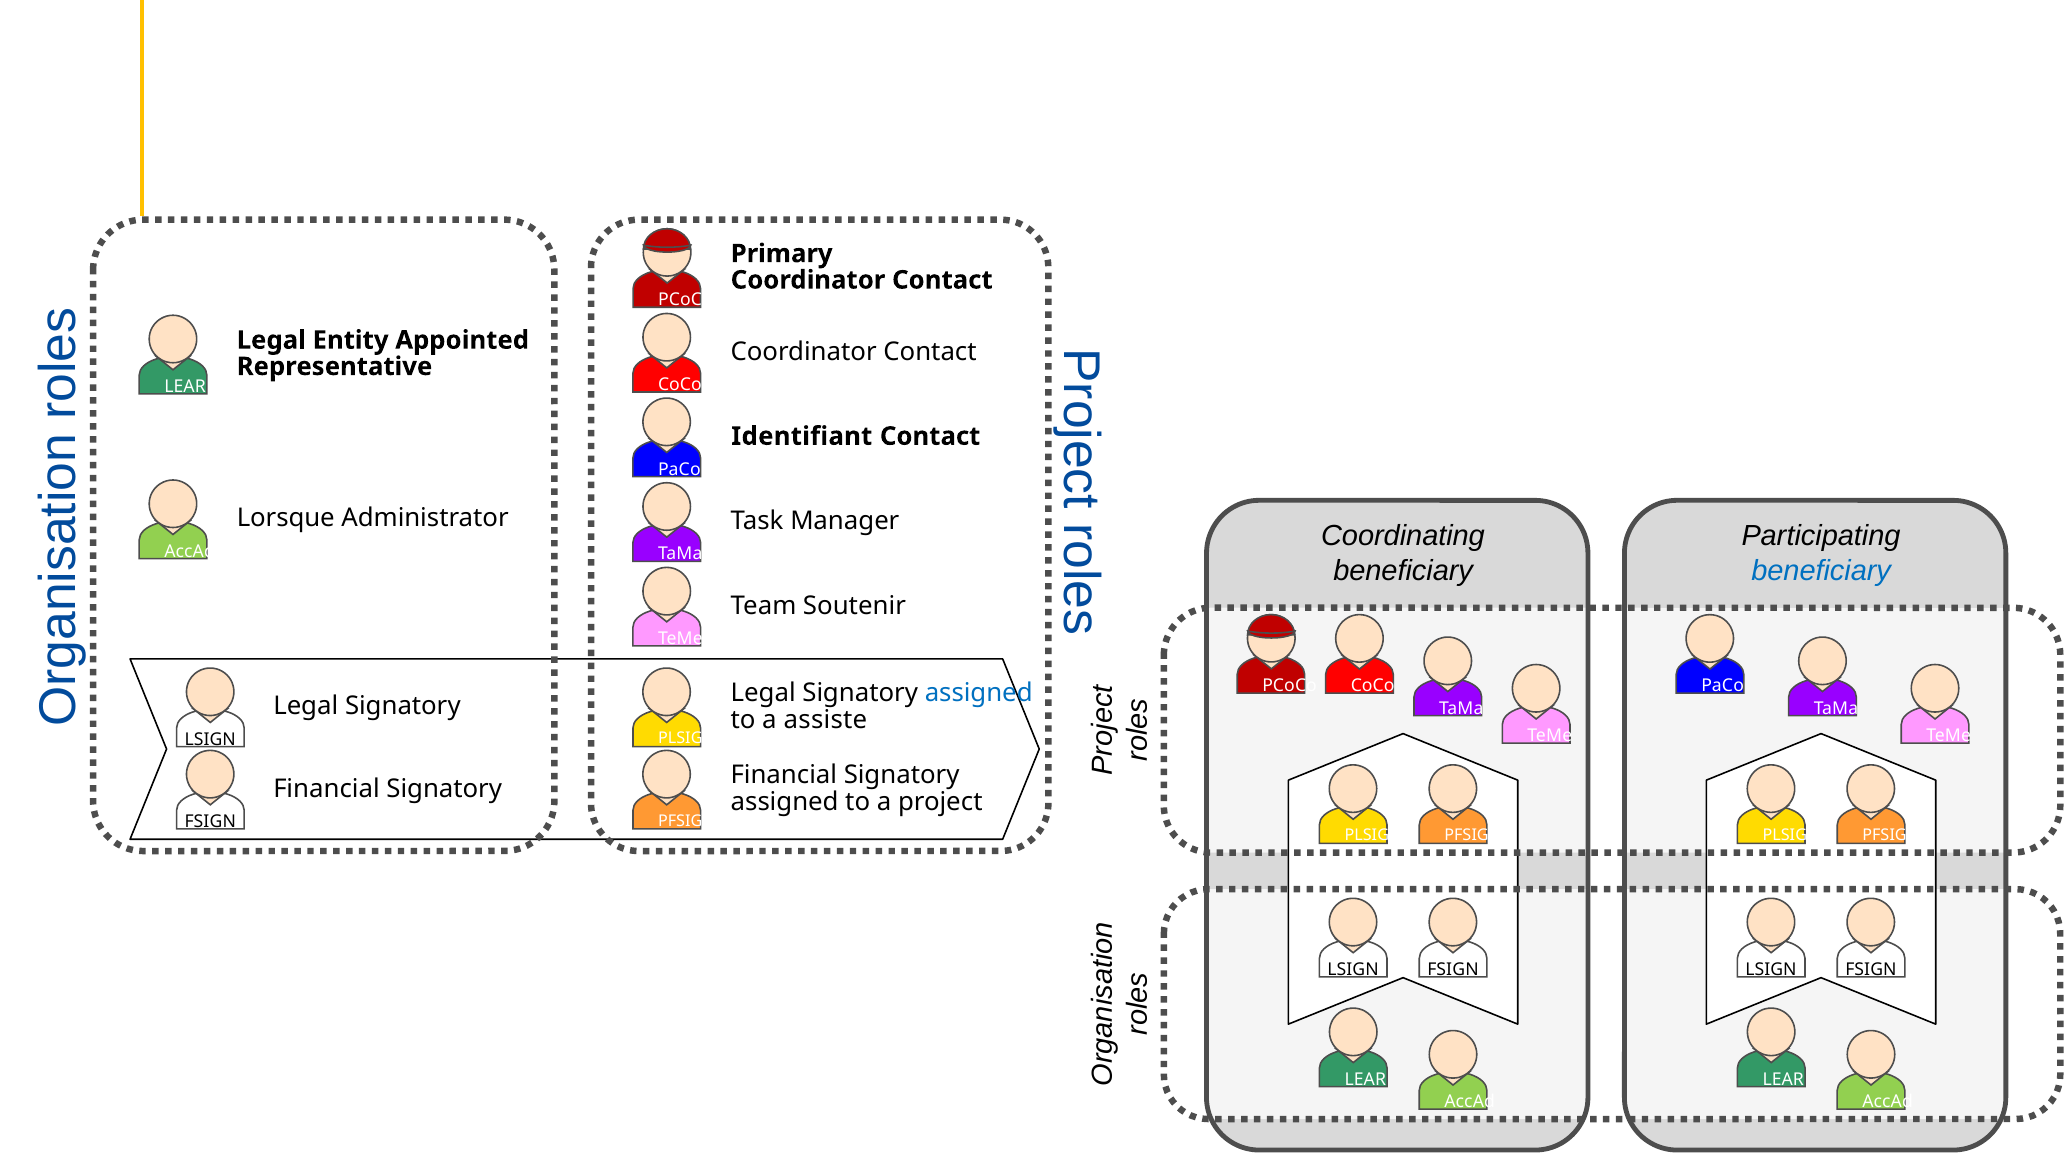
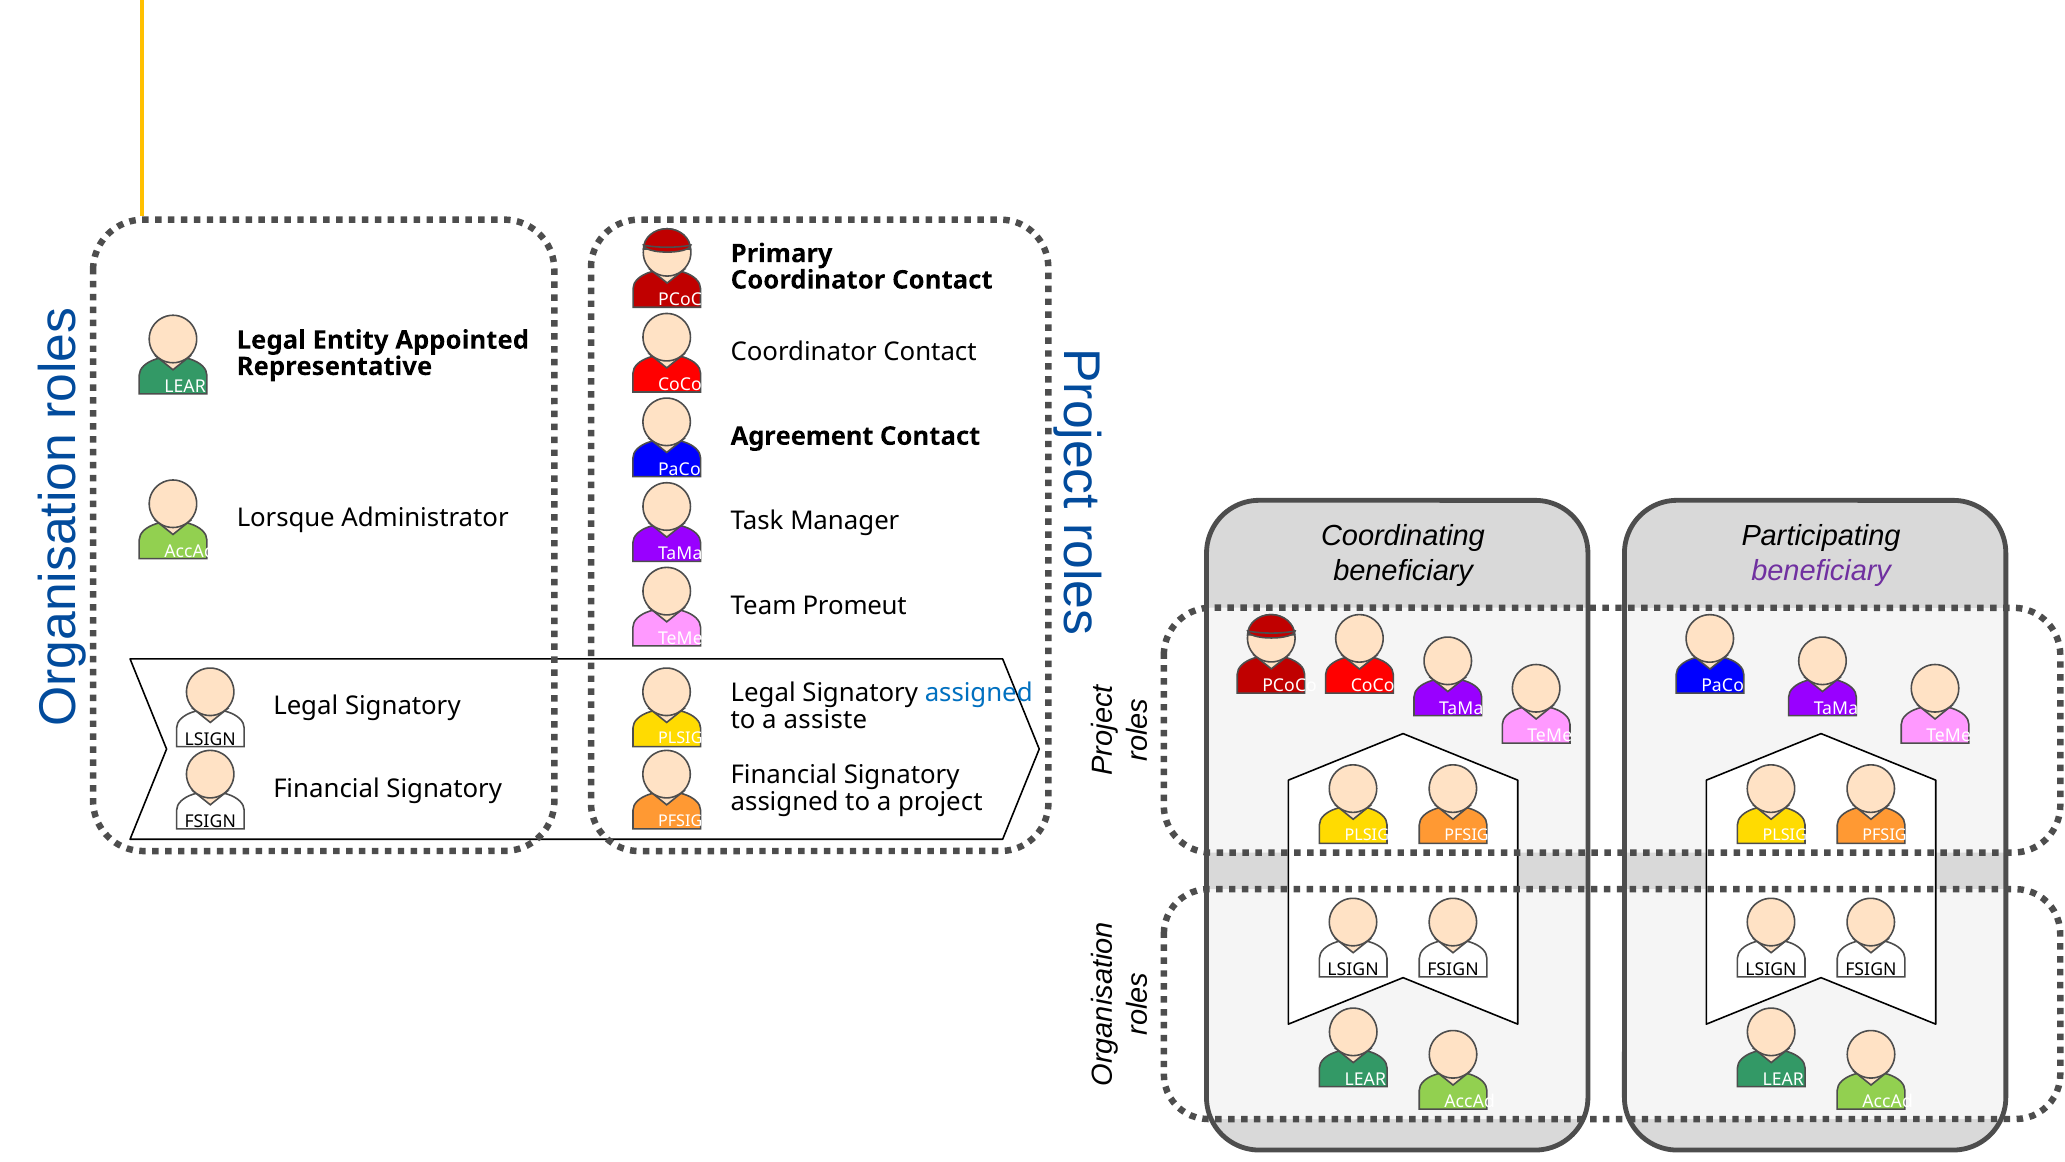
Identifiant: Identifiant -> Agreement (802, 436)
beneficiary colour: blue -> purple (1821, 571)
Soutenir: Soutenir -> Promeut (855, 605)
